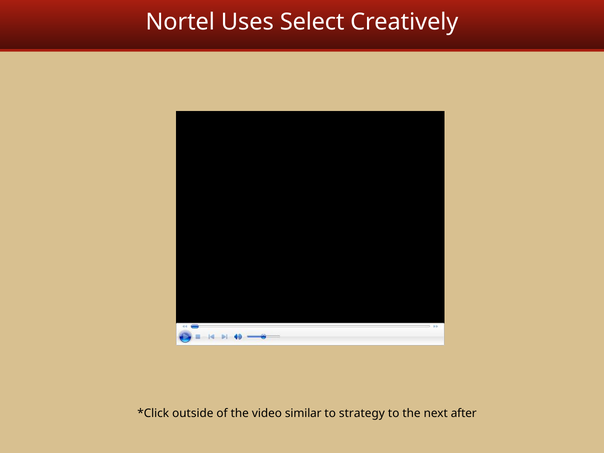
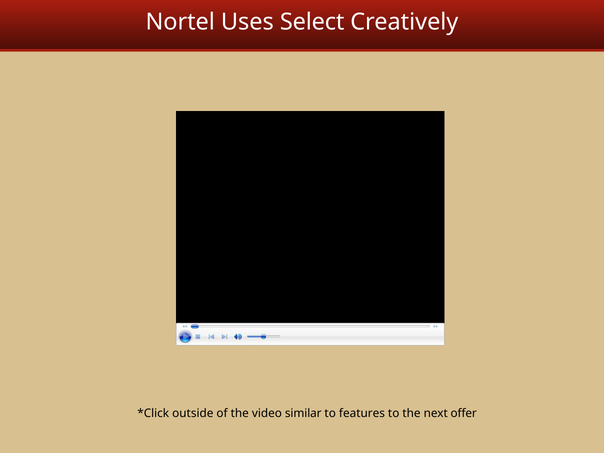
strategy: strategy -> features (362, 414)
after: after -> offer (464, 414)
